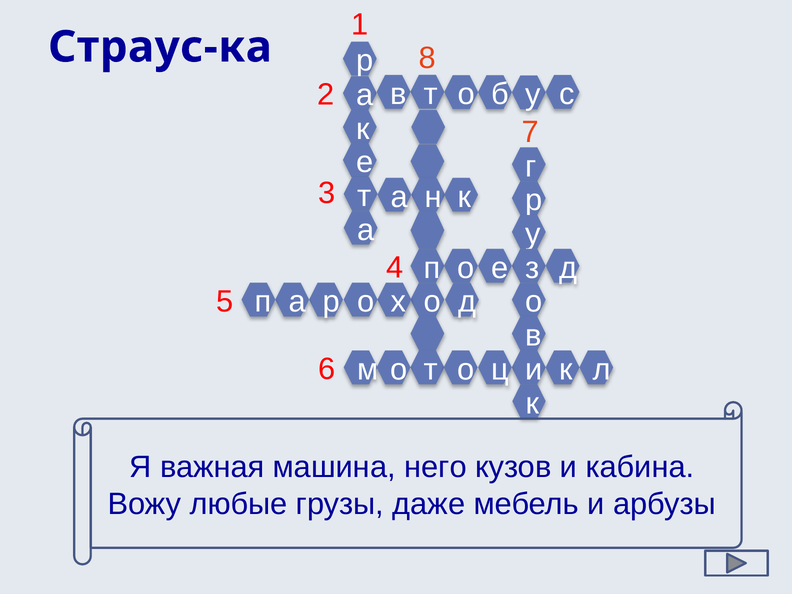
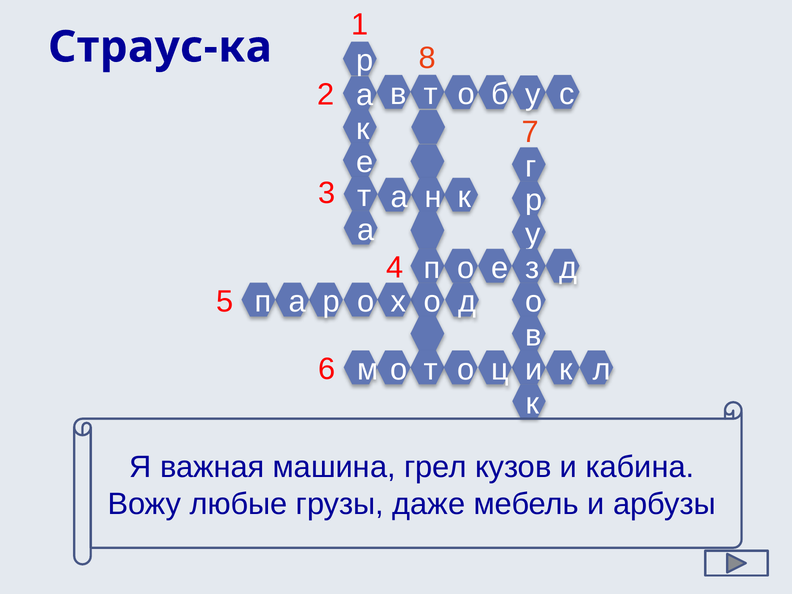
него: него -> грел (435, 467)
